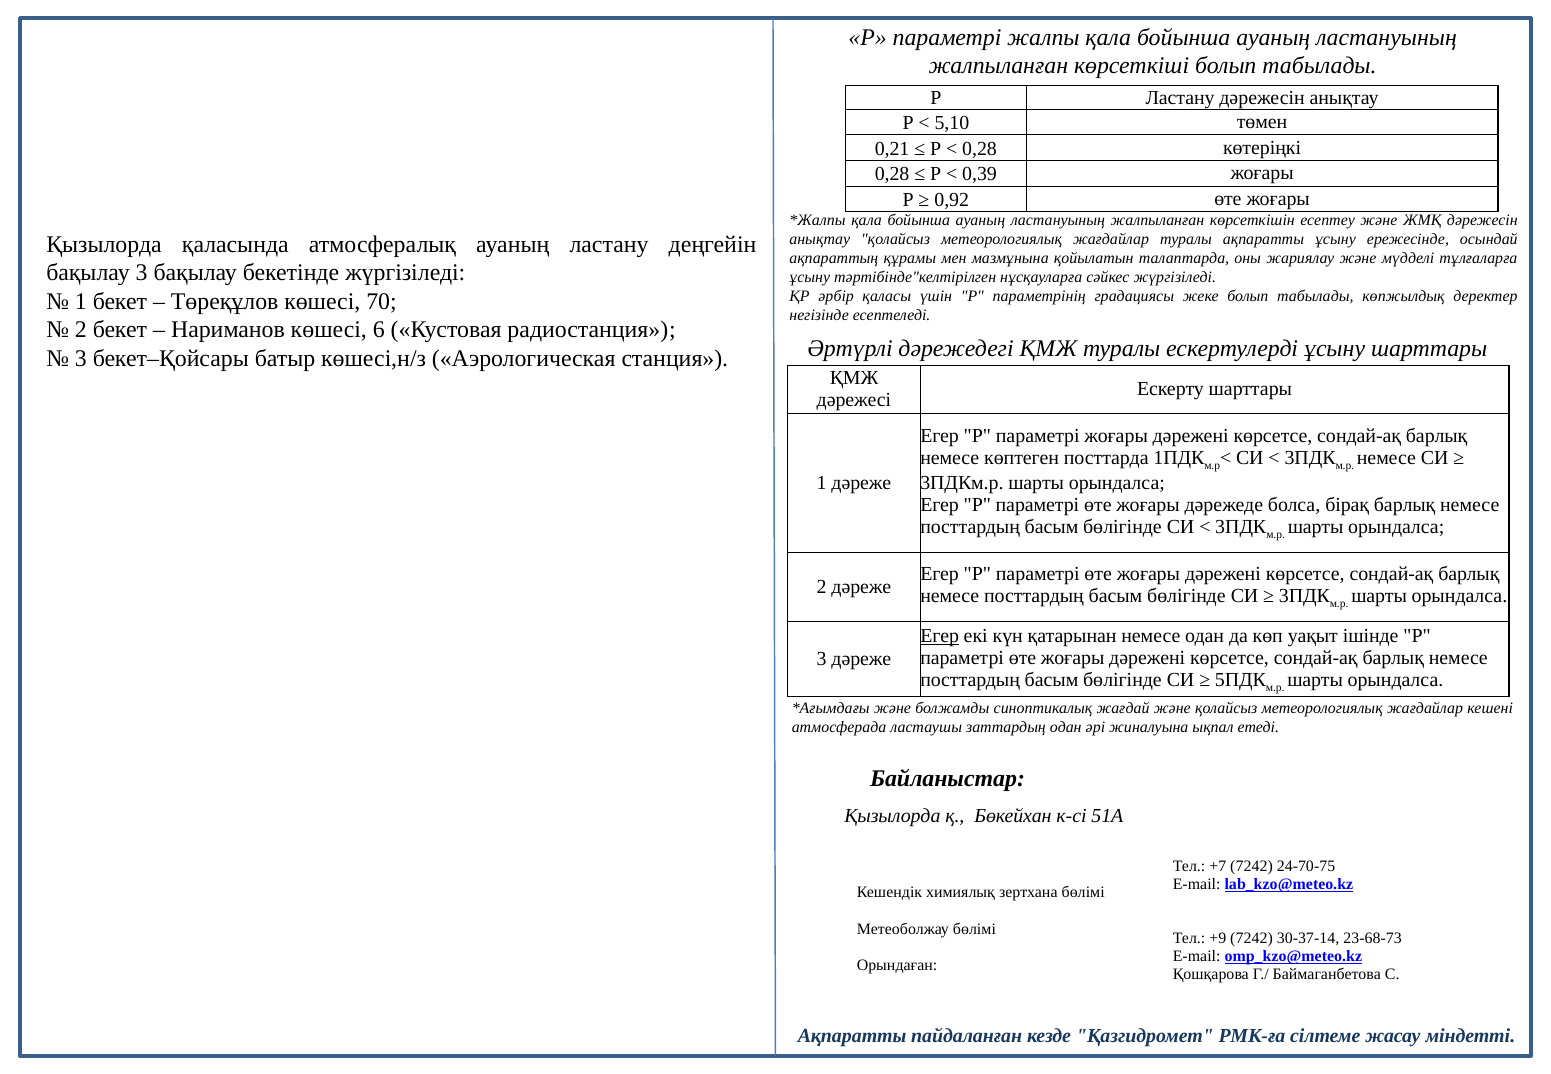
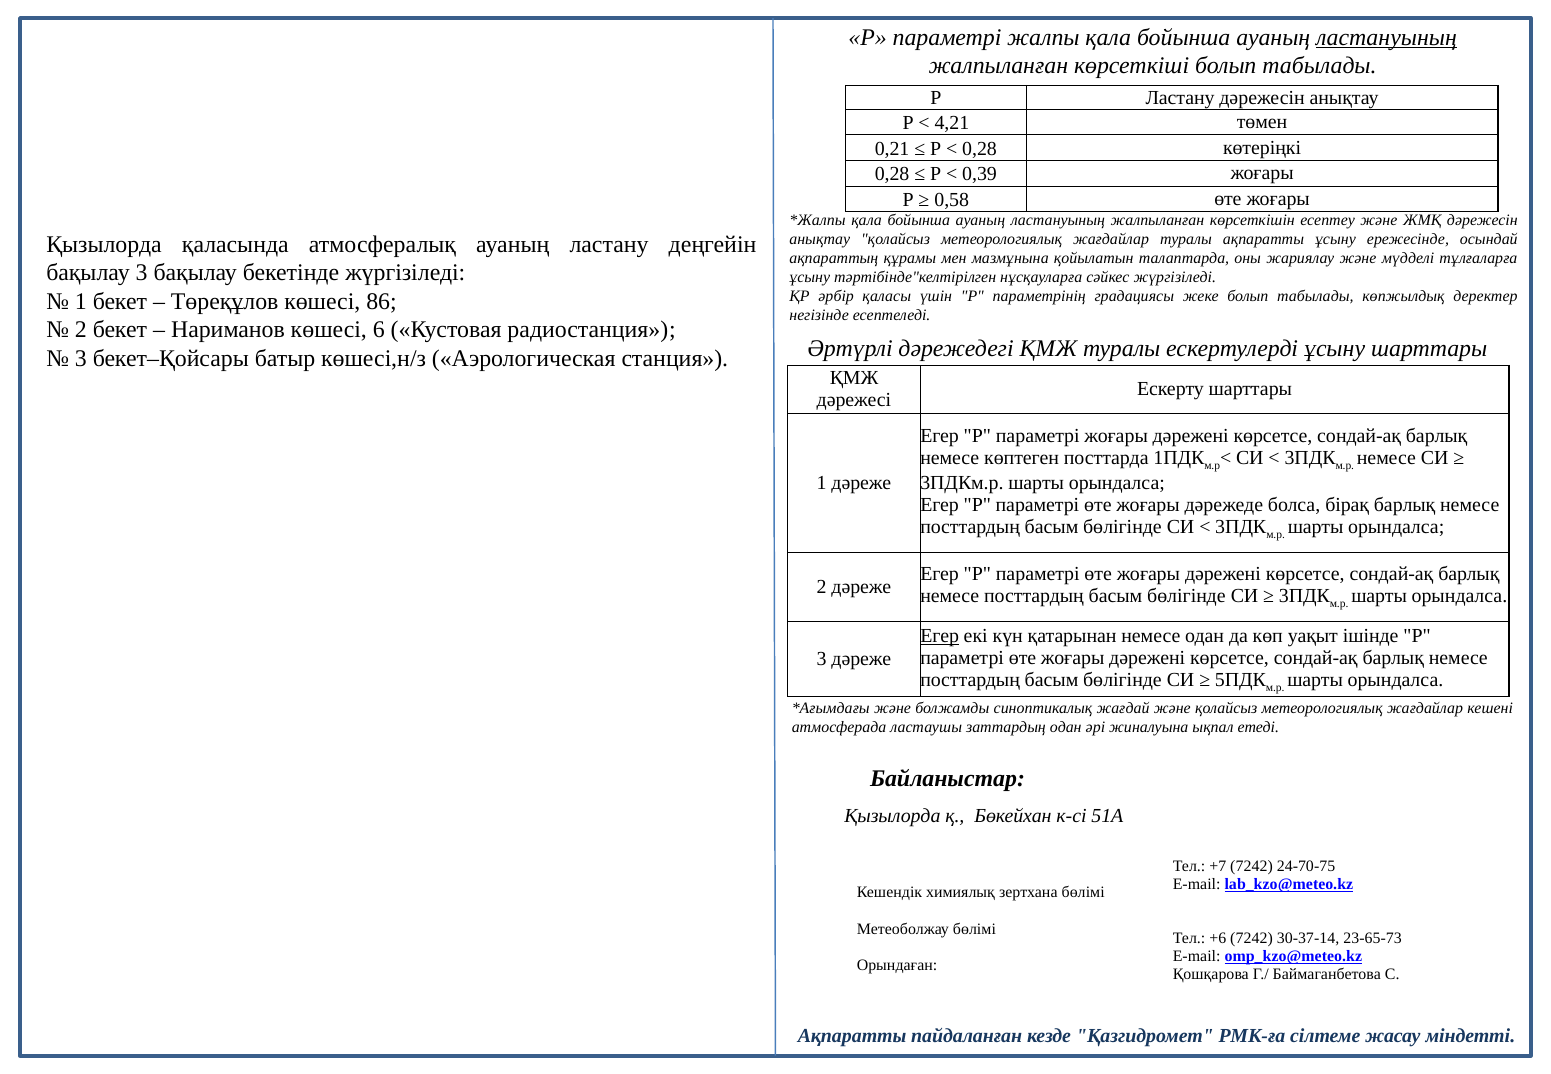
ластануының underline: none -> present (1387, 37)
5,10: 5,10 -> 4,21 (952, 123)
0,92: 0,92 -> 0,58 (952, 200)
70: 70 -> 86 (381, 301)
+9: +9 -> +6 (1218, 938)
23-68-73: 23-68-73 -> 23-65-73 (1373, 938)
